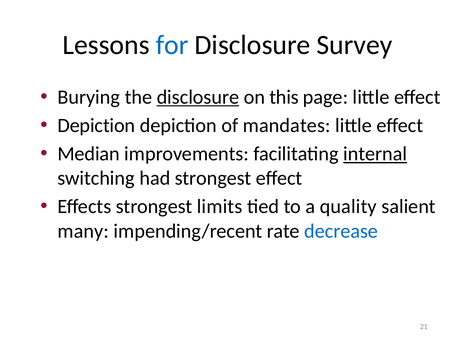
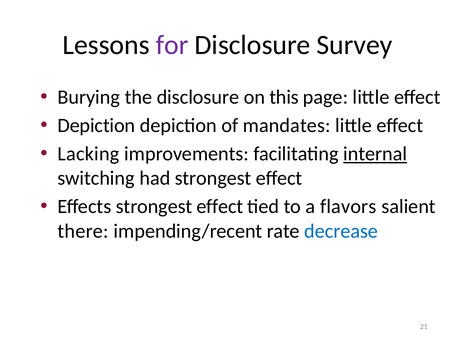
for colour: blue -> purple (172, 45)
disclosure underline: present -> none (198, 97)
Median: Median -> Lacking (88, 154)
Effects strongest limits: limits -> effect (220, 206)
quality: quality -> flavors (348, 206)
many: many -> there (83, 230)
